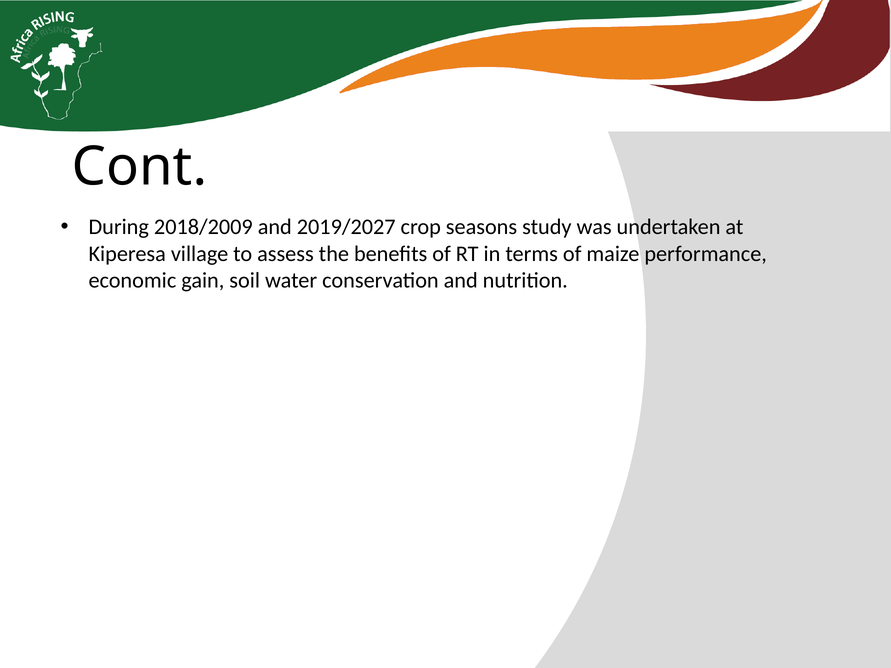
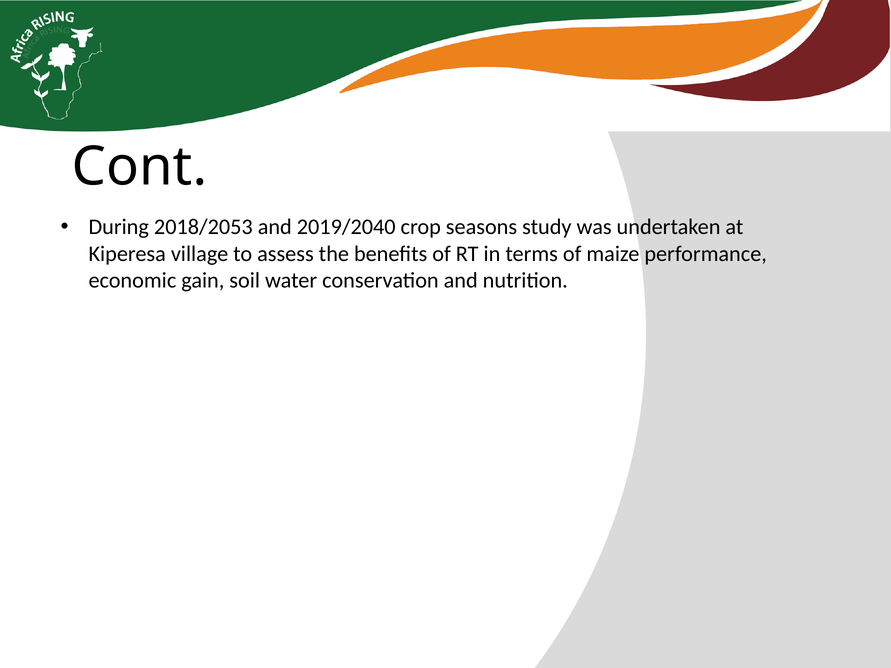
2018/2009: 2018/2009 -> 2018/2053 (203, 227)
2019/2027: 2019/2027 -> 2019/2040 (346, 227)
